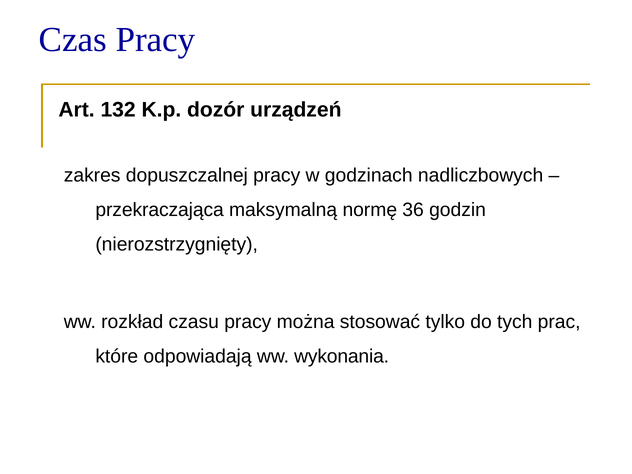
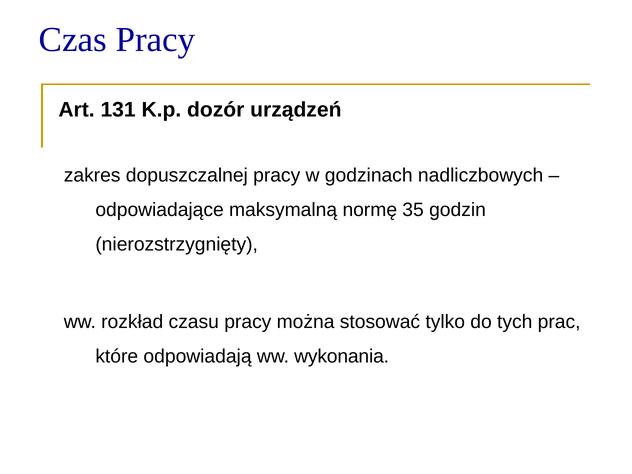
132: 132 -> 131 (118, 110)
przekraczająca: przekraczająca -> odpowiadające (160, 210)
36: 36 -> 35 (413, 210)
